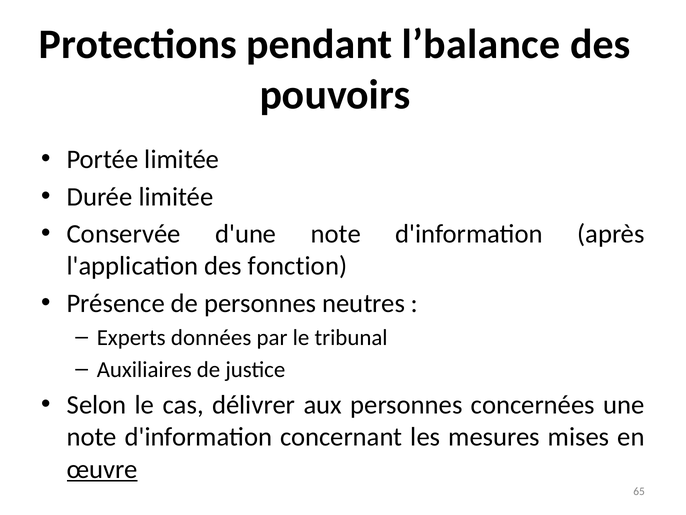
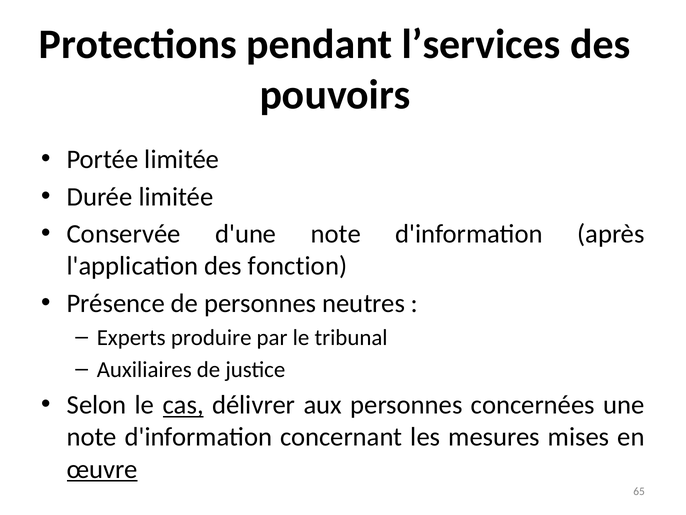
l’balance: l’balance -> l’services (481, 44)
données: données -> produire (211, 337)
cas underline: none -> present (183, 405)
